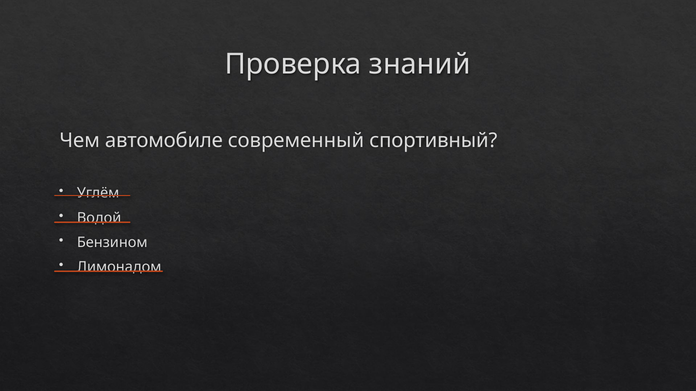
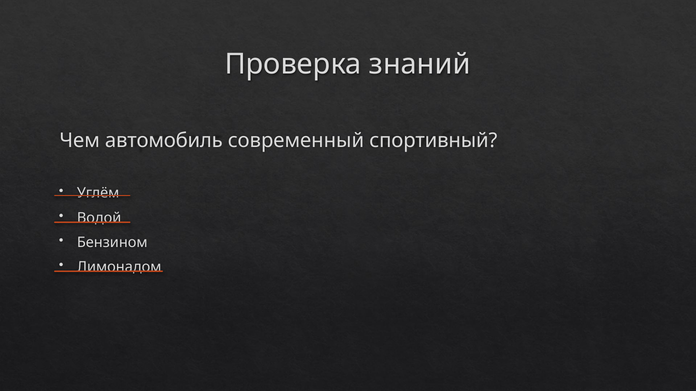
автомобиле: автомобиле -> автомобиль (164, 141)
